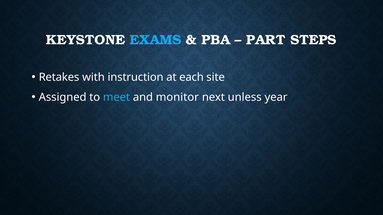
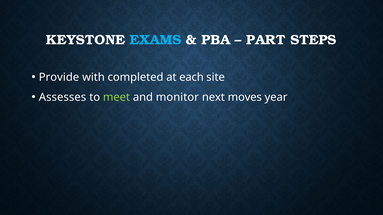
Retakes: Retakes -> Provide (59, 77)
instruction: instruction -> completed (136, 77)
Assigned: Assigned -> Assesses (63, 97)
meet colour: light blue -> light green (117, 97)
unless: unless -> moves (245, 97)
